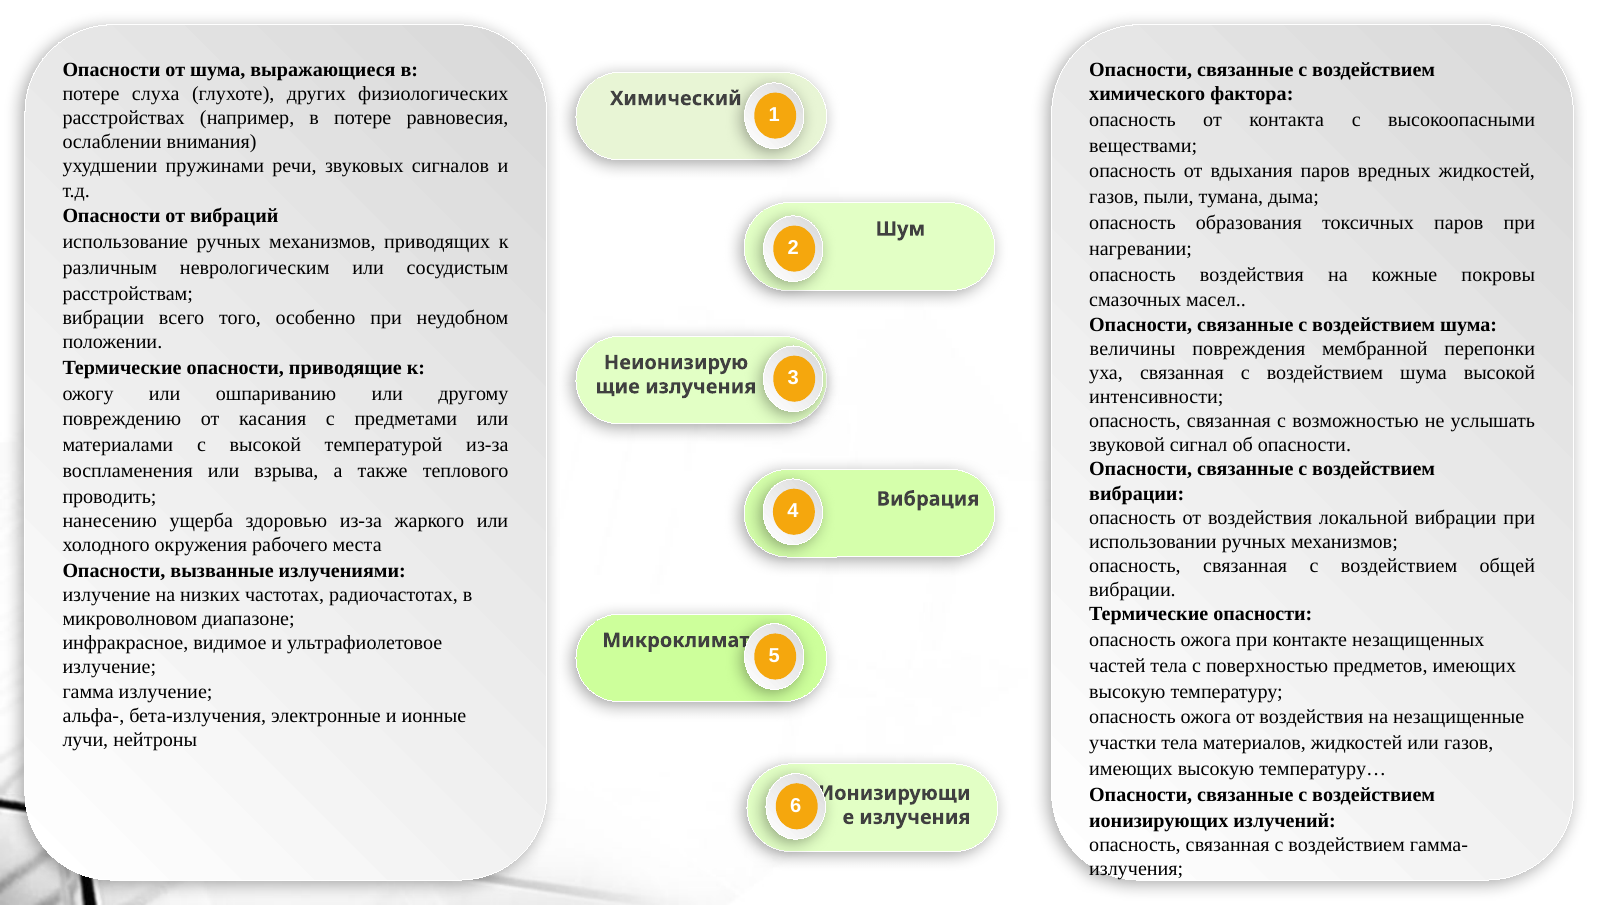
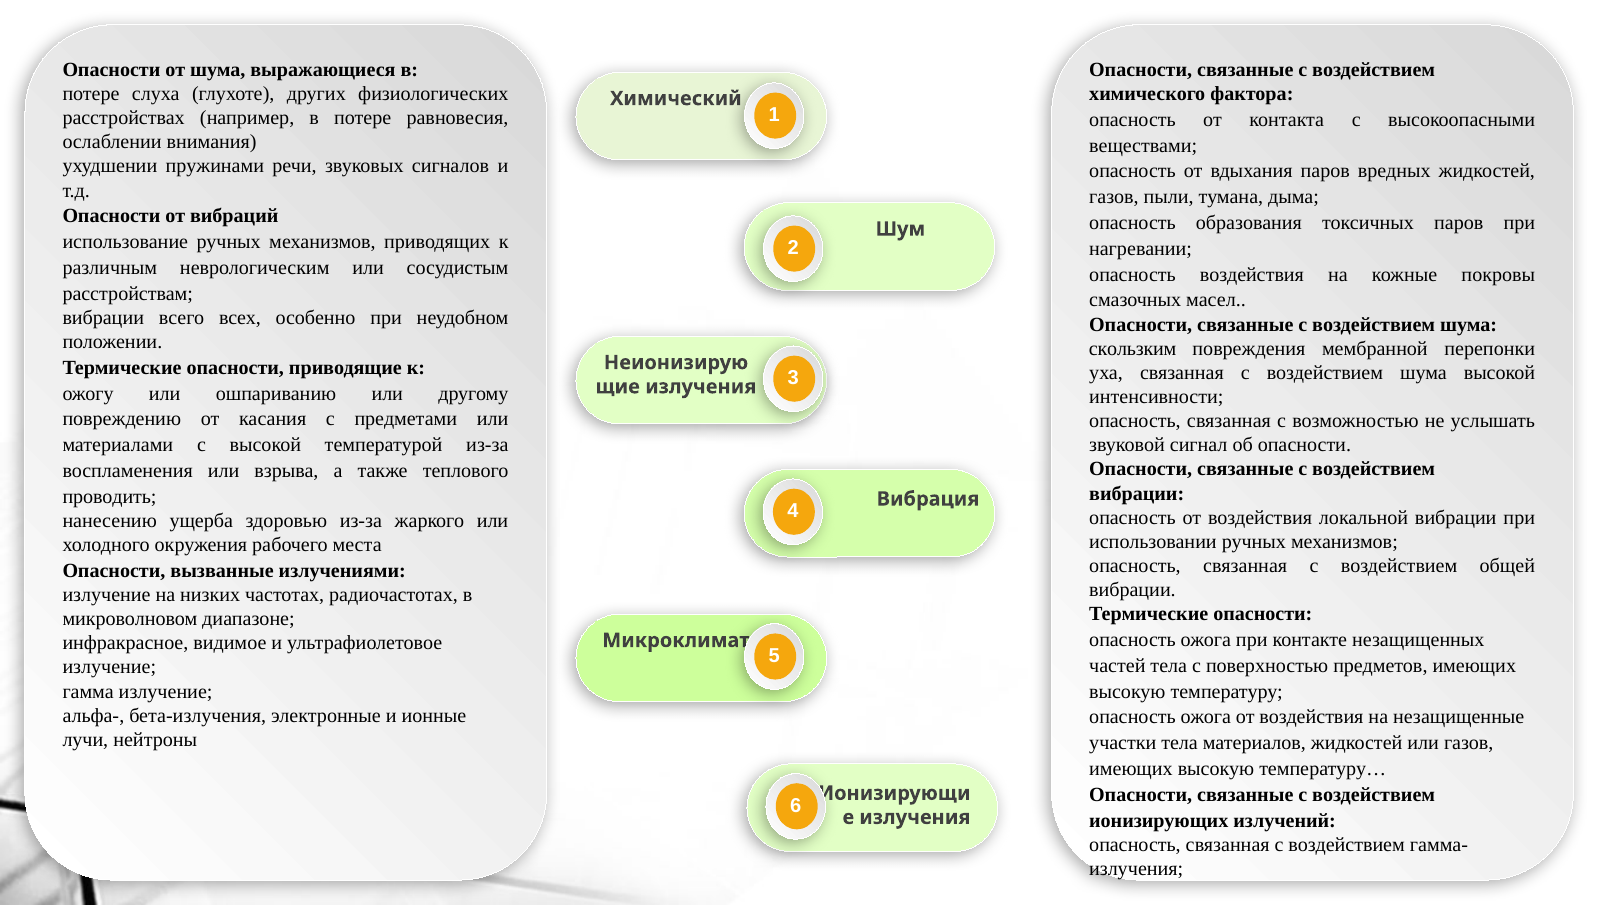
того: того -> всех (240, 318)
величины: величины -> скользким (1133, 348)
